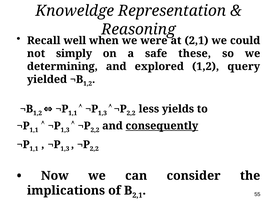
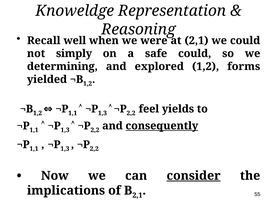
safe these: these -> could (195, 53)
query: query -> forms (244, 66)
less: less -> feel (149, 109)
consider underline: none -> present (194, 175)
